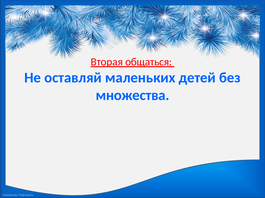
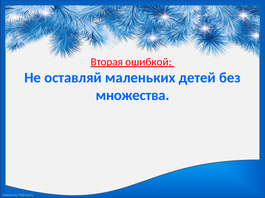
общаться: общаться -> ошибкой (149, 62)
